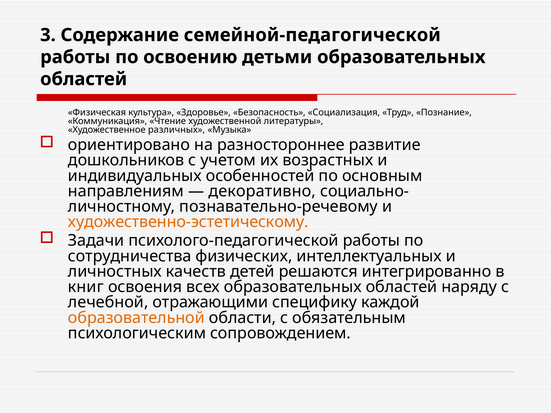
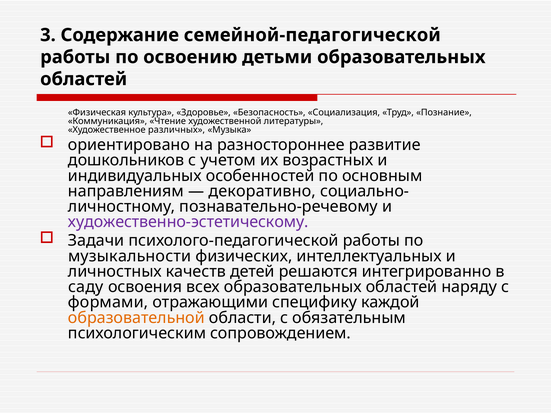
художественно-эстетическому colour: orange -> purple (188, 222)
сотрудничества: сотрудничества -> музыкальности (130, 256)
книг: книг -> саду (86, 287)
лечебной: лечебной -> формами (108, 302)
